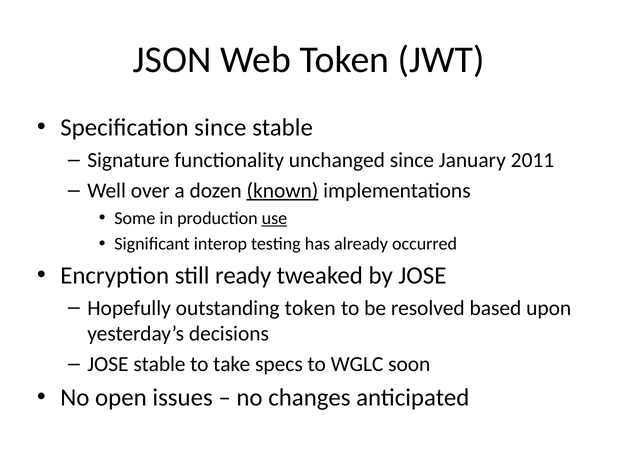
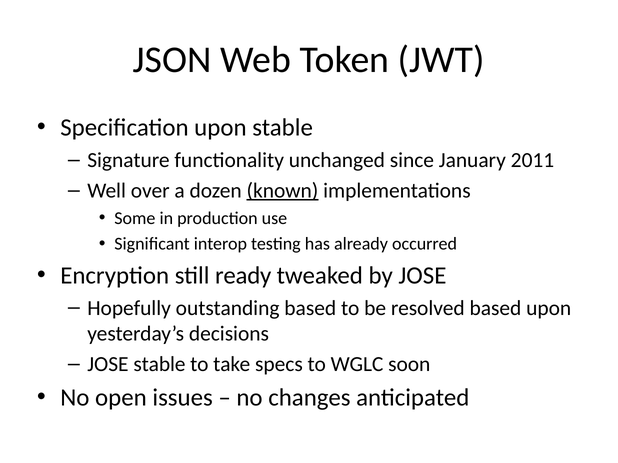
Specification since: since -> upon (220, 128)
use underline: present -> none (274, 218)
outstanding token: token -> based (310, 308)
